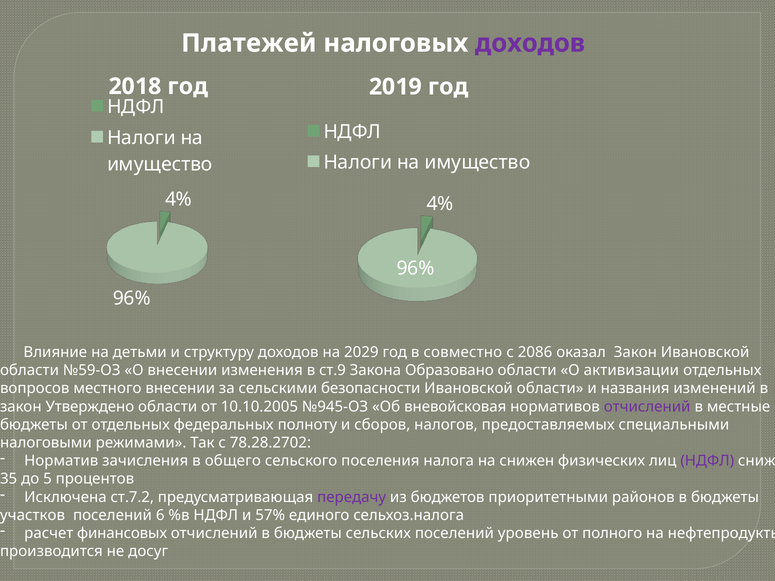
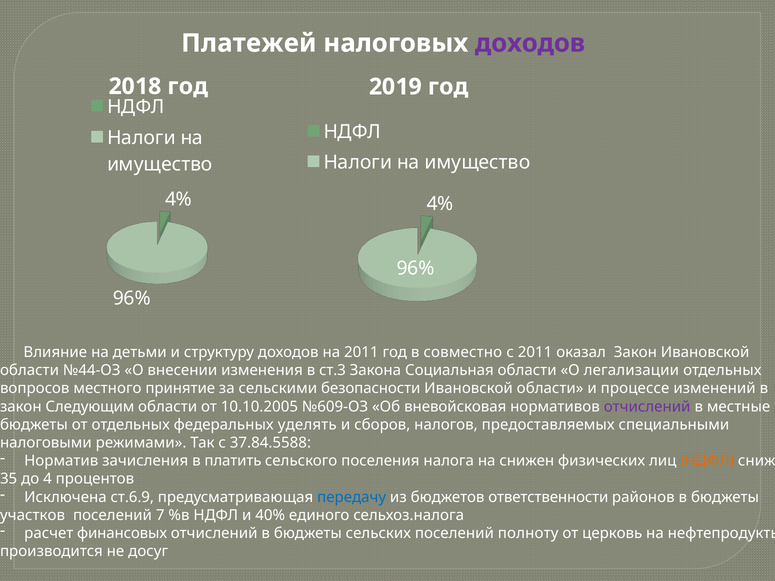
на 2029: 2029 -> 2011 (361, 353)
с 2086: 2086 -> 2011 (535, 353)
№59-ОЗ: №59-ОЗ -> №44-ОЗ (92, 371)
ст.9: ст.9 -> ст.3 (332, 371)
Образовано: Образовано -> Социальная (449, 371)
активизации: активизации -> легализации (631, 371)
местного внесении: внесении -> принятие (180, 389)
названия: названия -> процессе (635, 389)
Утверждено: Утверждено -> Следующим (90, 407)
№945-ОЗ: №945-ОЗ -> №609-ОЗ (335, 407)
полноту: полноту -> уделять (307, 425)
78.28.2702: 78.28.2702 -> 37.84.5588 (270, 443)
общего: общего -> платить (233, 461)
НДФЛ colour: purple -> orange (707, 461)
5: 5 -> 4 (48, 479)
ст.7.2: ст.7.2 -> ст.6.9 (132, 497)
передачу colour: purple -> blue (352, 497)
приоритетными: приоритетными -> ответственности (548, 497)
6: 6 -> 7 (160, 515)
57%: 57% -> 40% (270, 515)
уровень: уровень -> полноту (528, 533)
полного: полного -> церковь (612, 533)
